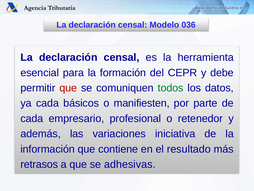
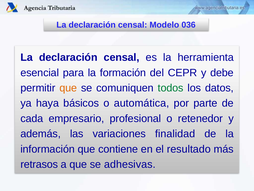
que colour: red -> orange (68, 88)
ya cada: cada -> haya (47, 103)
manifiesten: manifiesten -> automática (142, 103)
iniciativa: iniciativa -> finalidad (175, 133)
